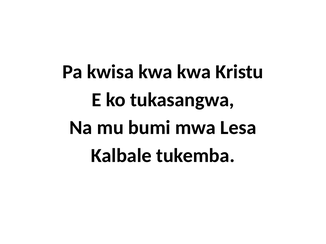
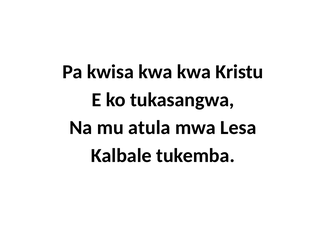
bumi: bumi -> atula (149, 128)
